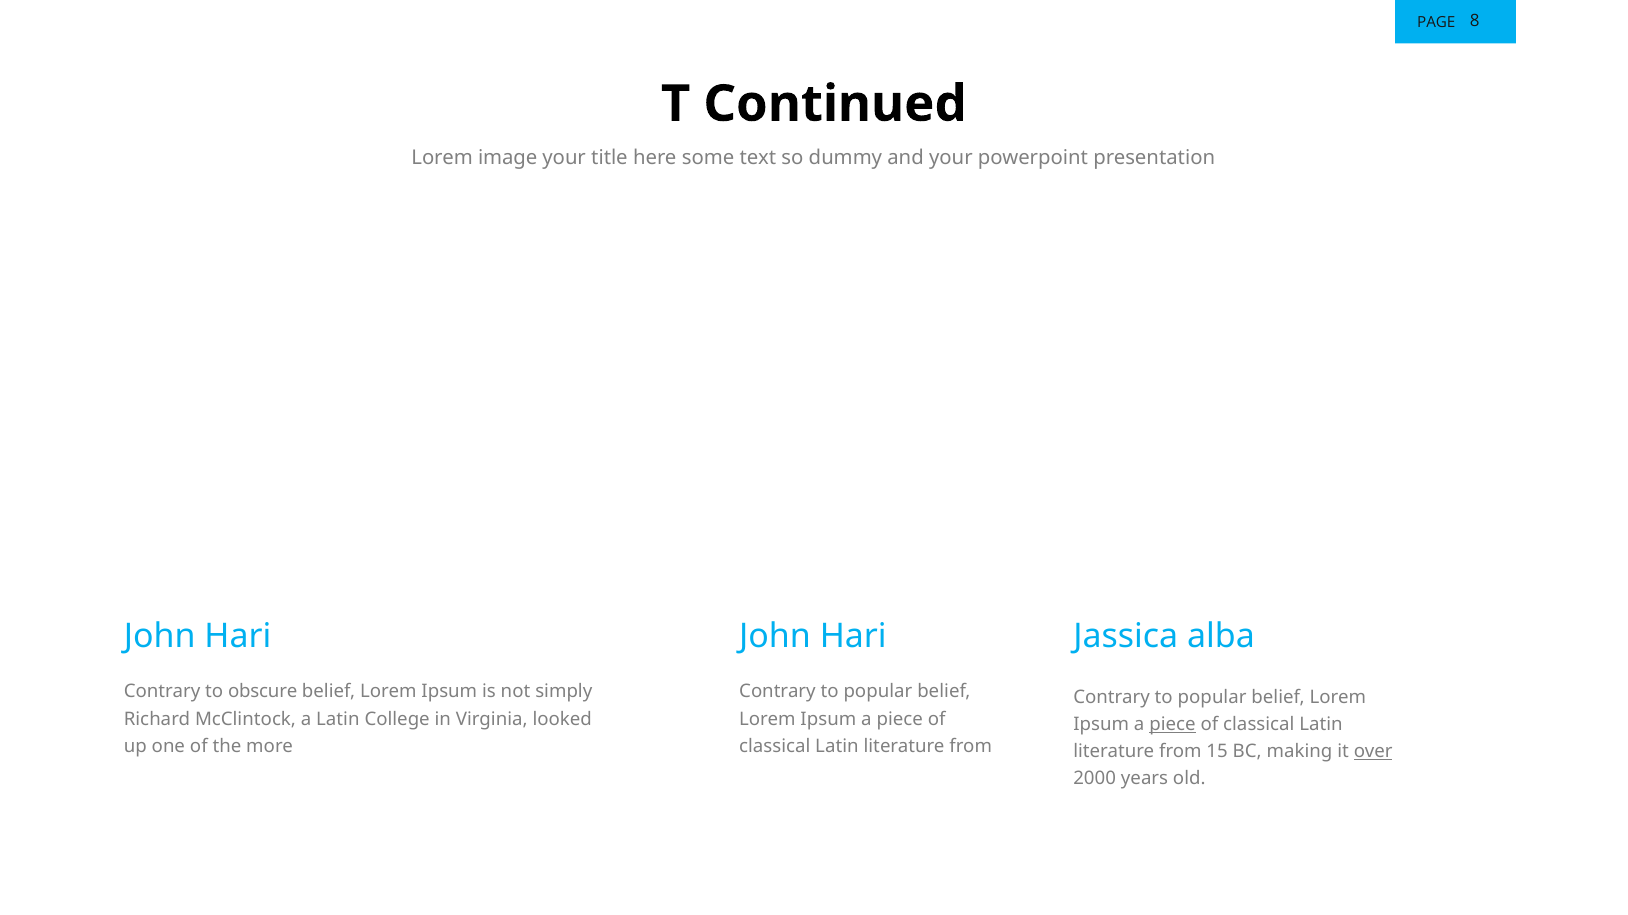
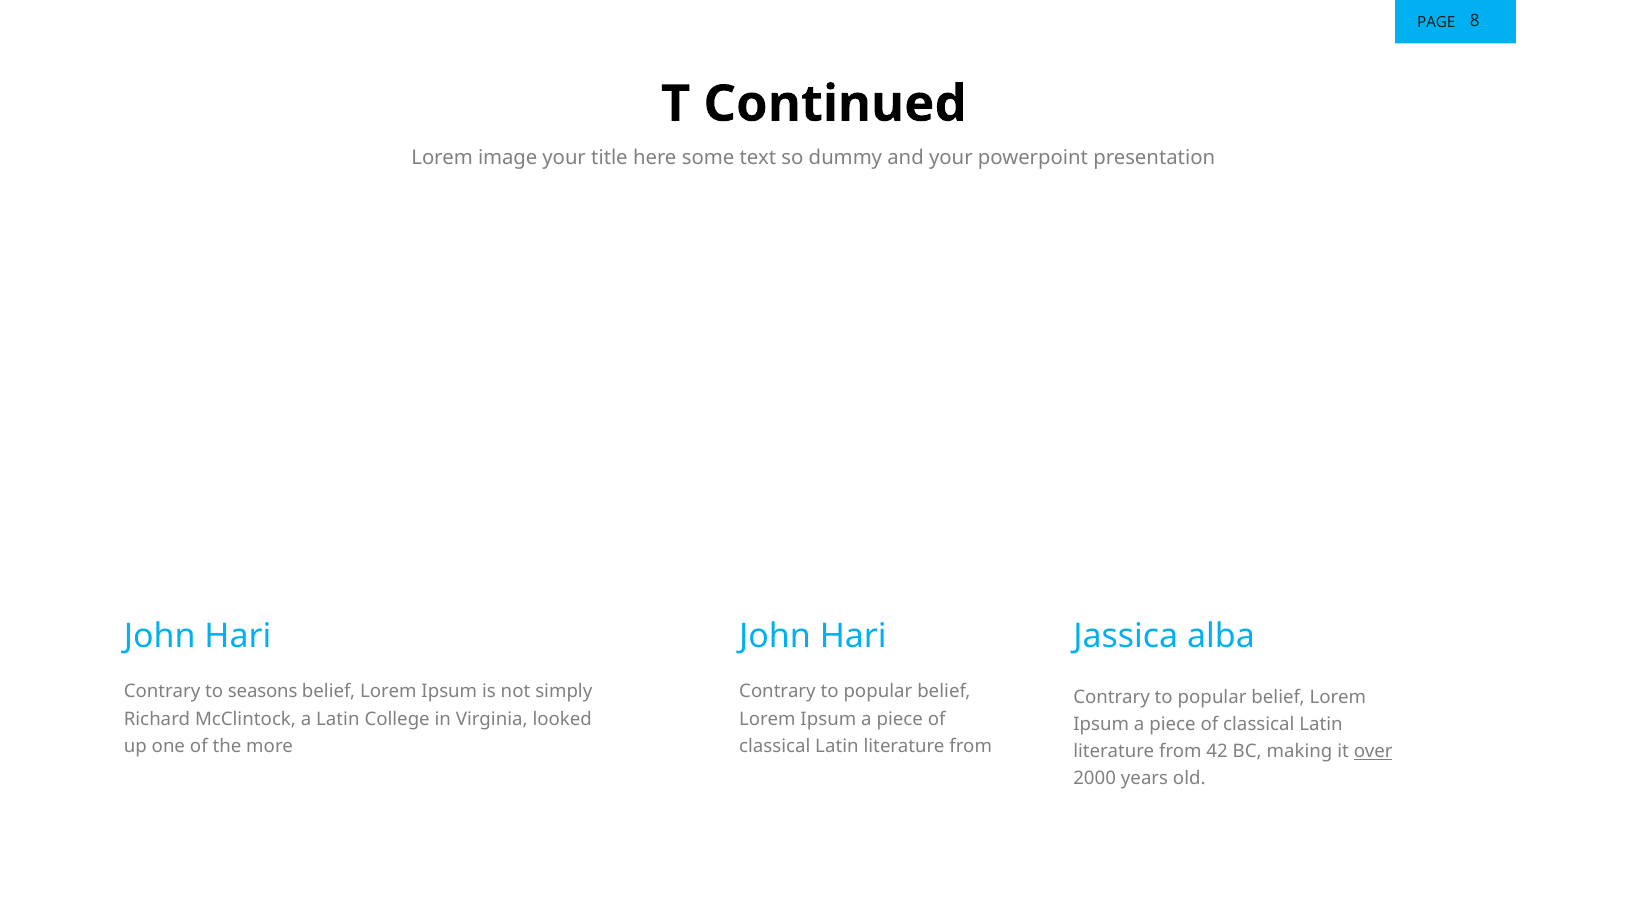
obscure: obscure -> seasons (263, 692)
piece underline: present -> none (1173, 725)
15: 15 -> 42 (1217, 752)
